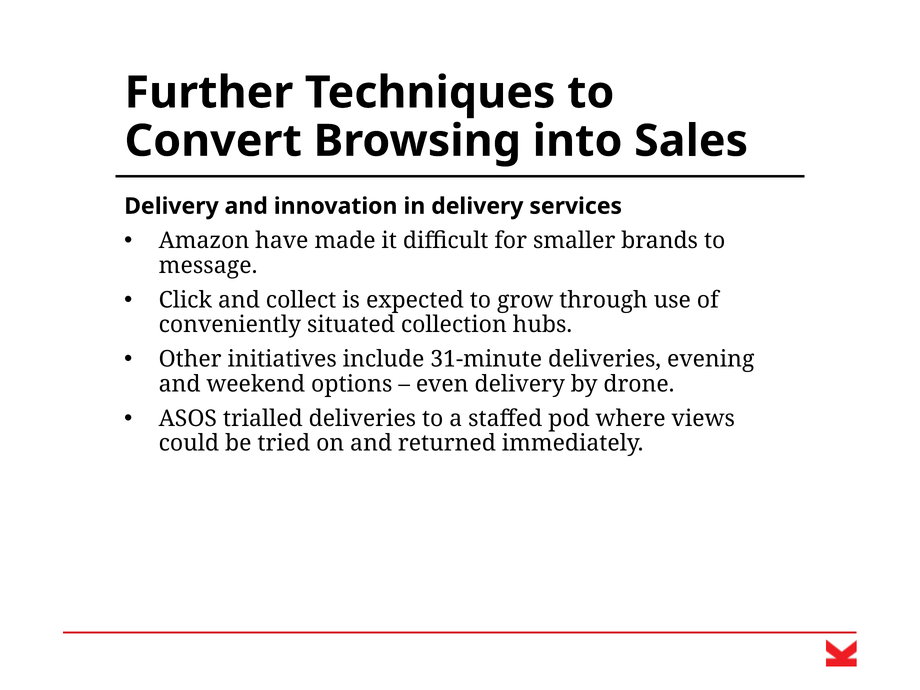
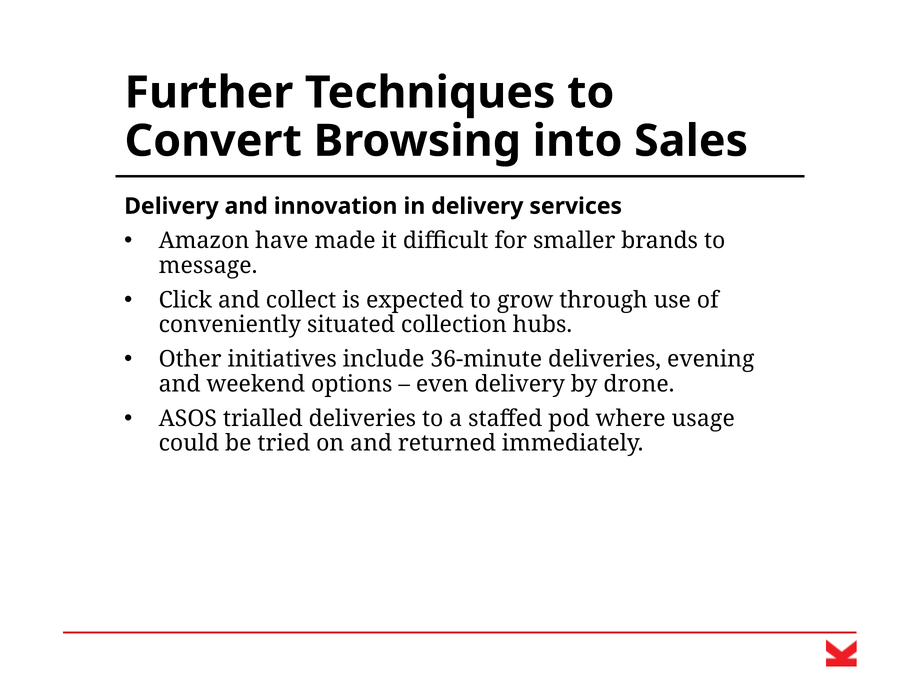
31-minute: 31-minute -> 36-minute (486, 359)
views: views -> usage (703, 419)
